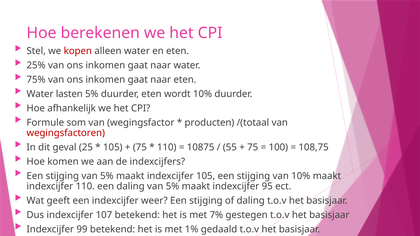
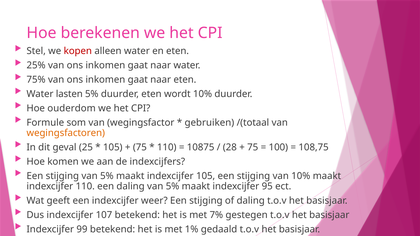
afhankelijk: afhankelijk -> ouderdom (72, 108)
producten: producten -> gebruiken (209, 123)
wegingsfactoren colour: red -> orange (66, 133)
55: 55 -> 28 (230, 147)
